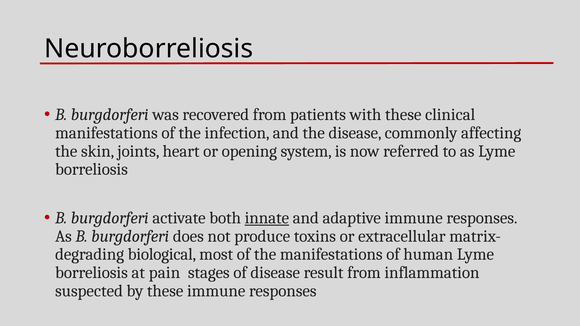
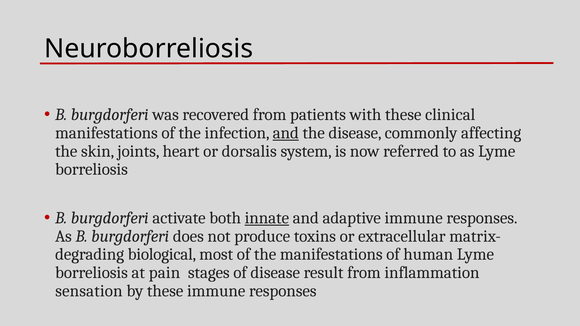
and underline: none -> present (286, 133)
opening: opening -> dorsalis (249, 151)
suspected: suspected -> sensation (89, 291)
